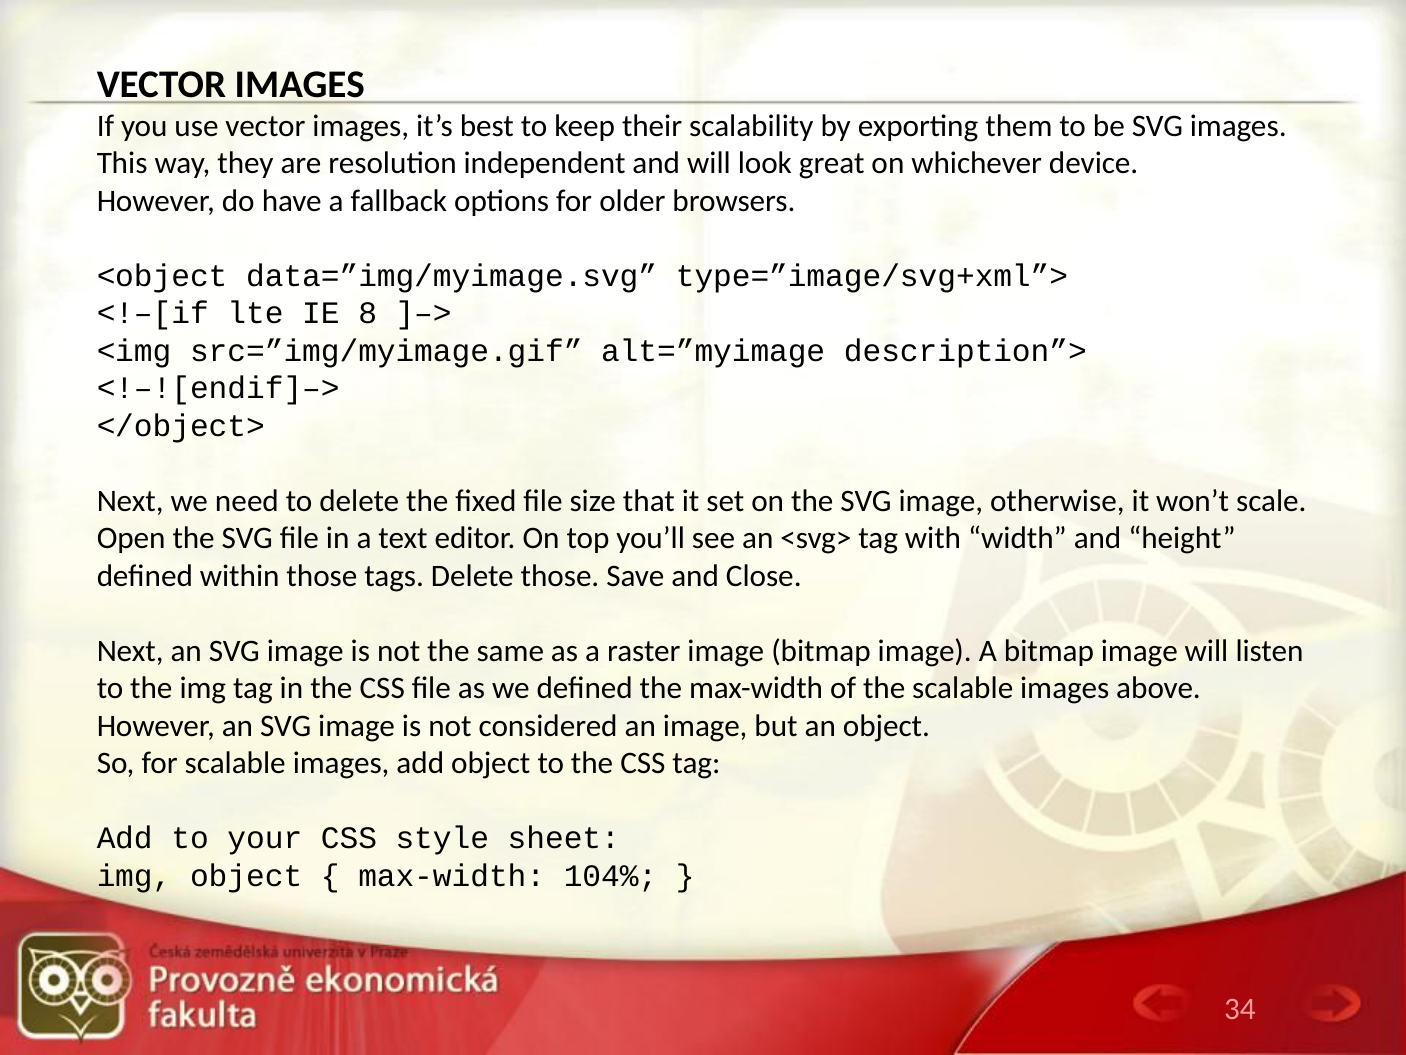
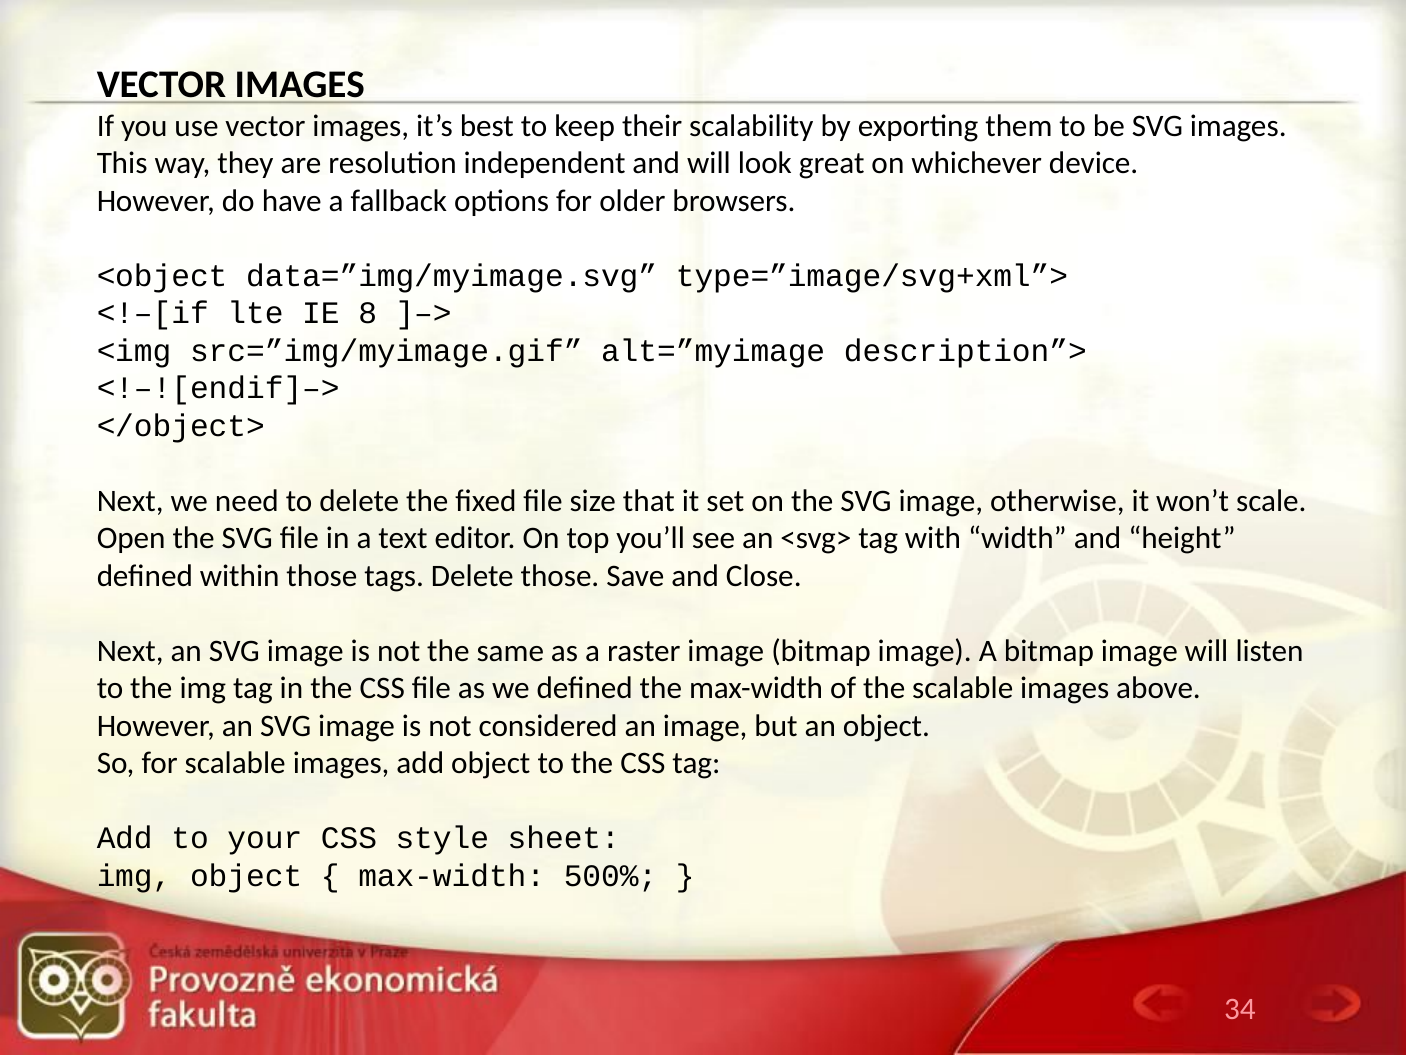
104%: 104% -> 500% (610, 875)
